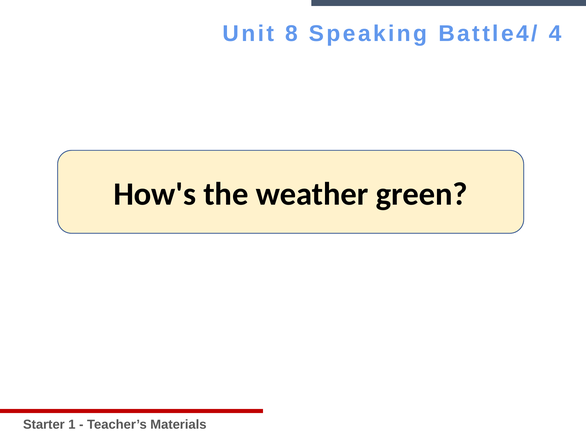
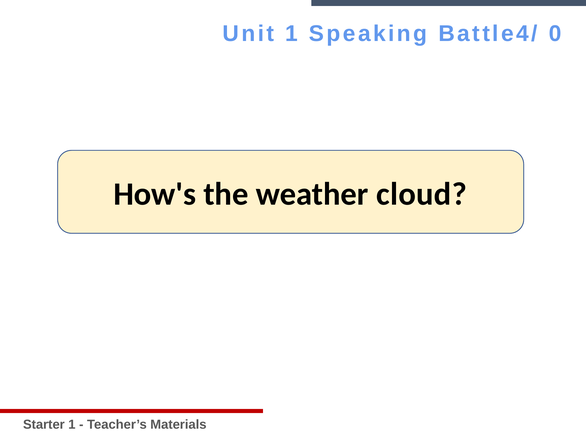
Unit 8: 8 -> 1 (292, 34)
4: 4 -> 0 (555, 34)
green: green -> cloud (422, 194)
